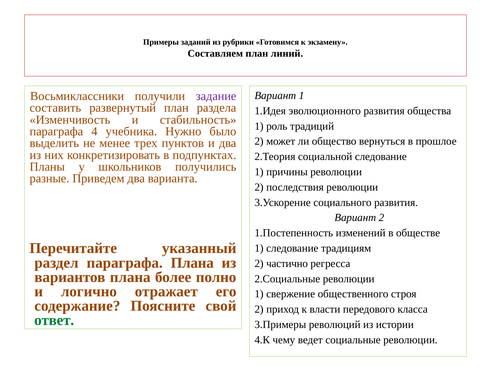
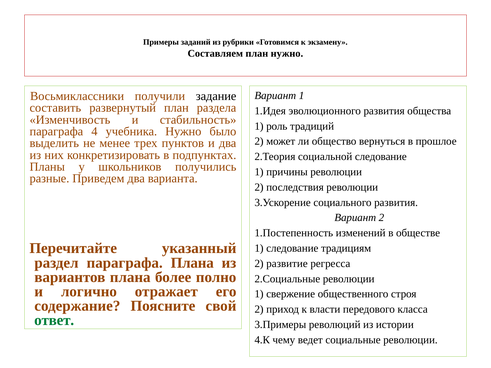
план линий: линий -> нужно (287, 53)
задание colour: purple -> black (216, 96)
частично: частично -> развитие (287, 264)
